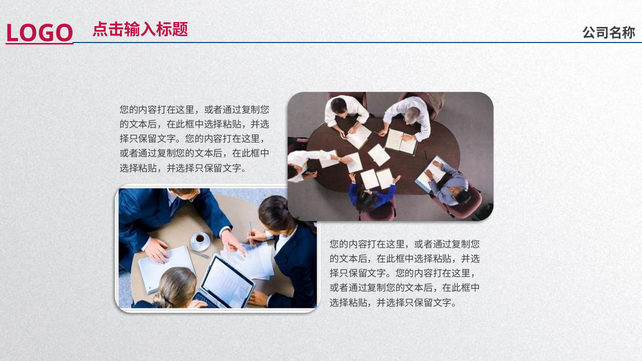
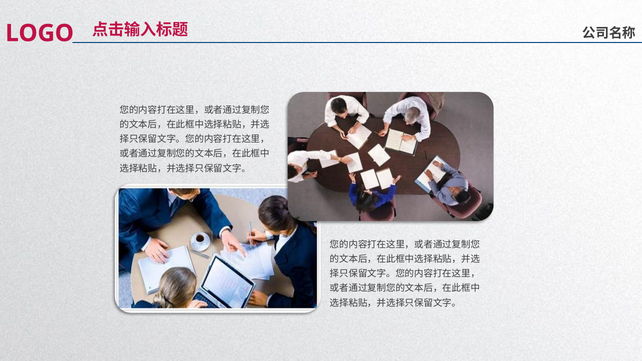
LOGO underline: present -> none (40, 33)
